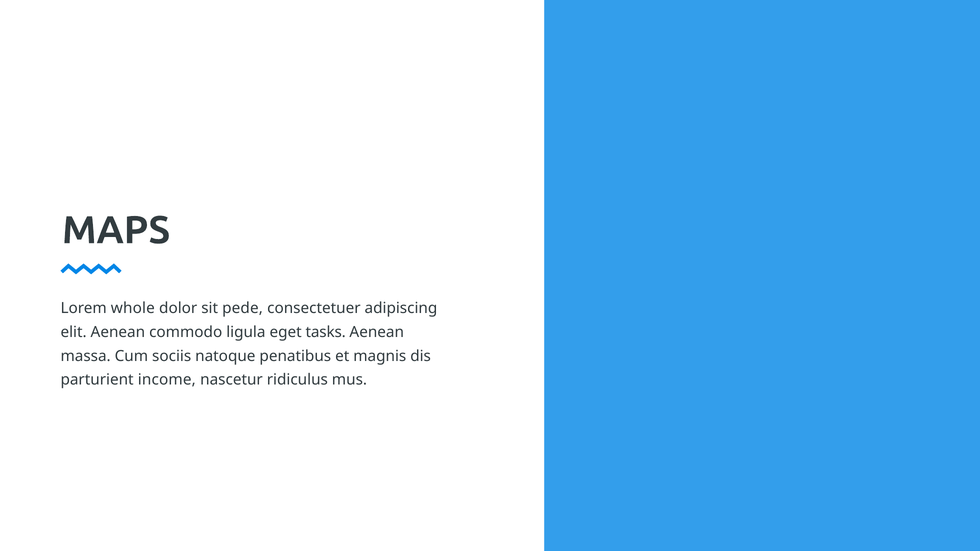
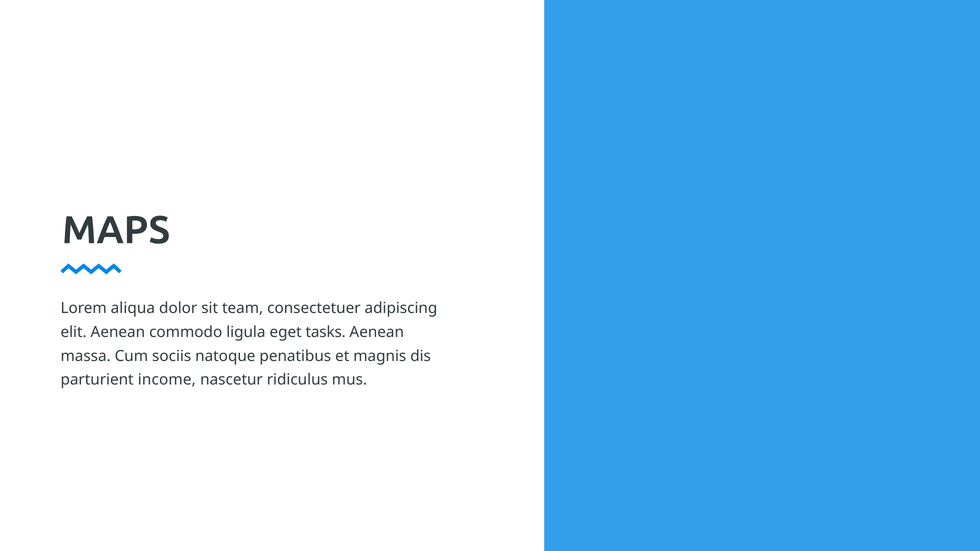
whole: whole -> aliqua (133, 308)
pede: pede -> team (243, 308)
